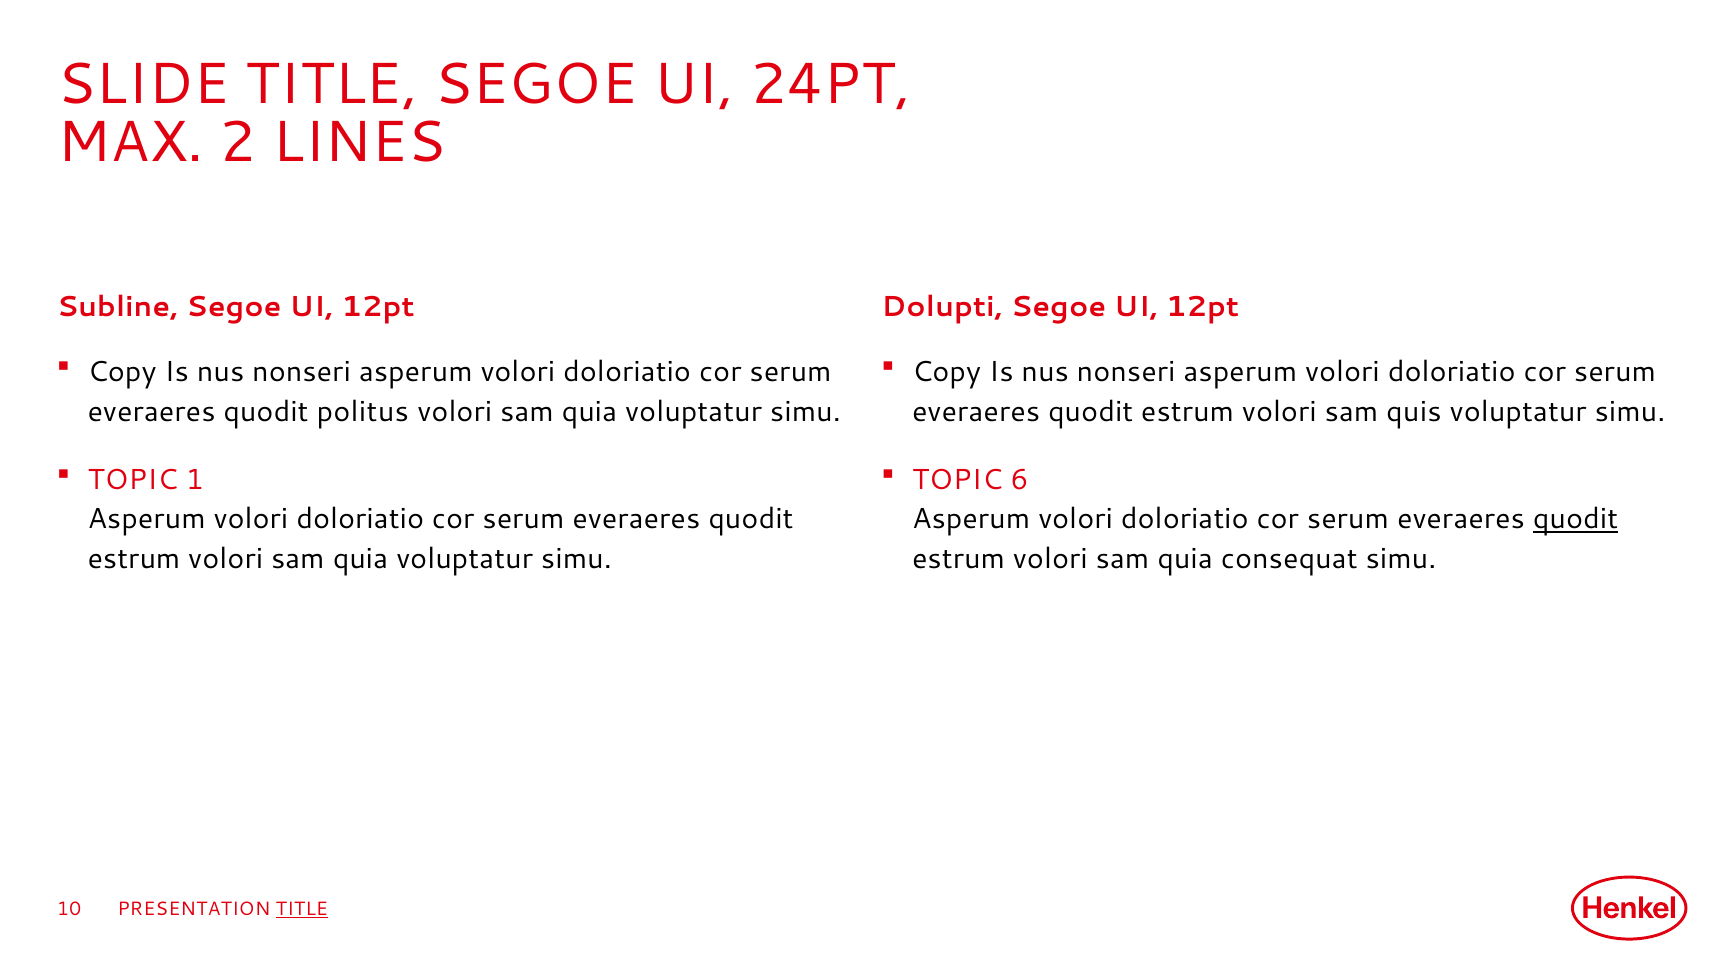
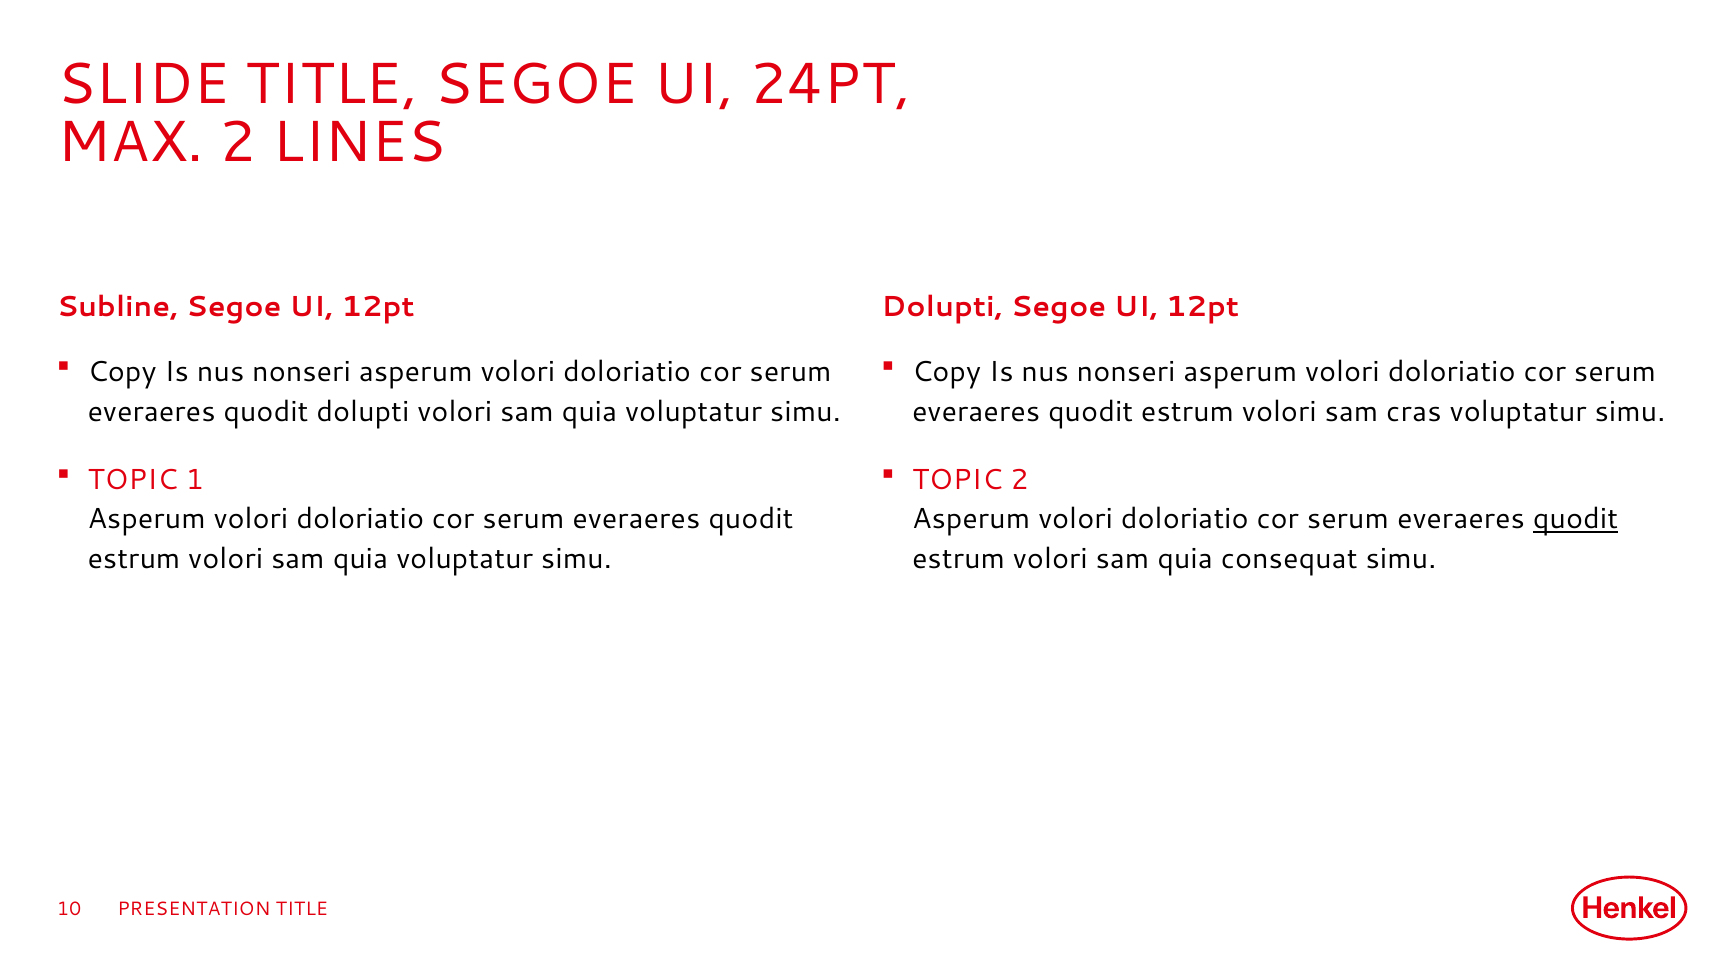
quodit politus: politus -> dolupti (363, 411)
quis: quis -> cras (1414, 411)
TOPIC 6: 6 -> 2 (1019, 480)
TITLE underline: present -> none (302, 909)
